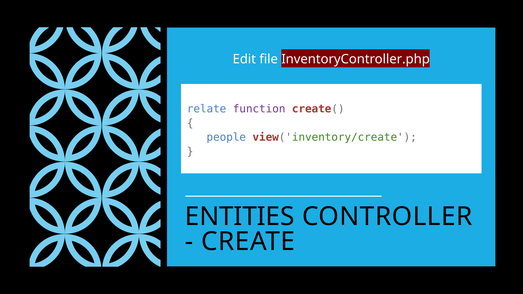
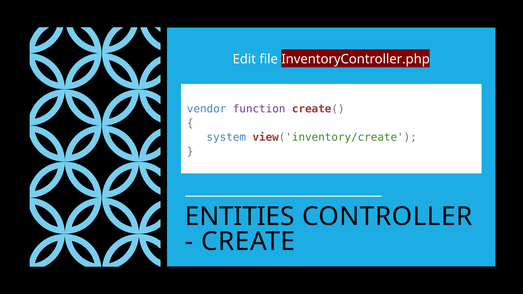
relate: relate -> vendor (207, 109)
people: people -> system (226, 137)
